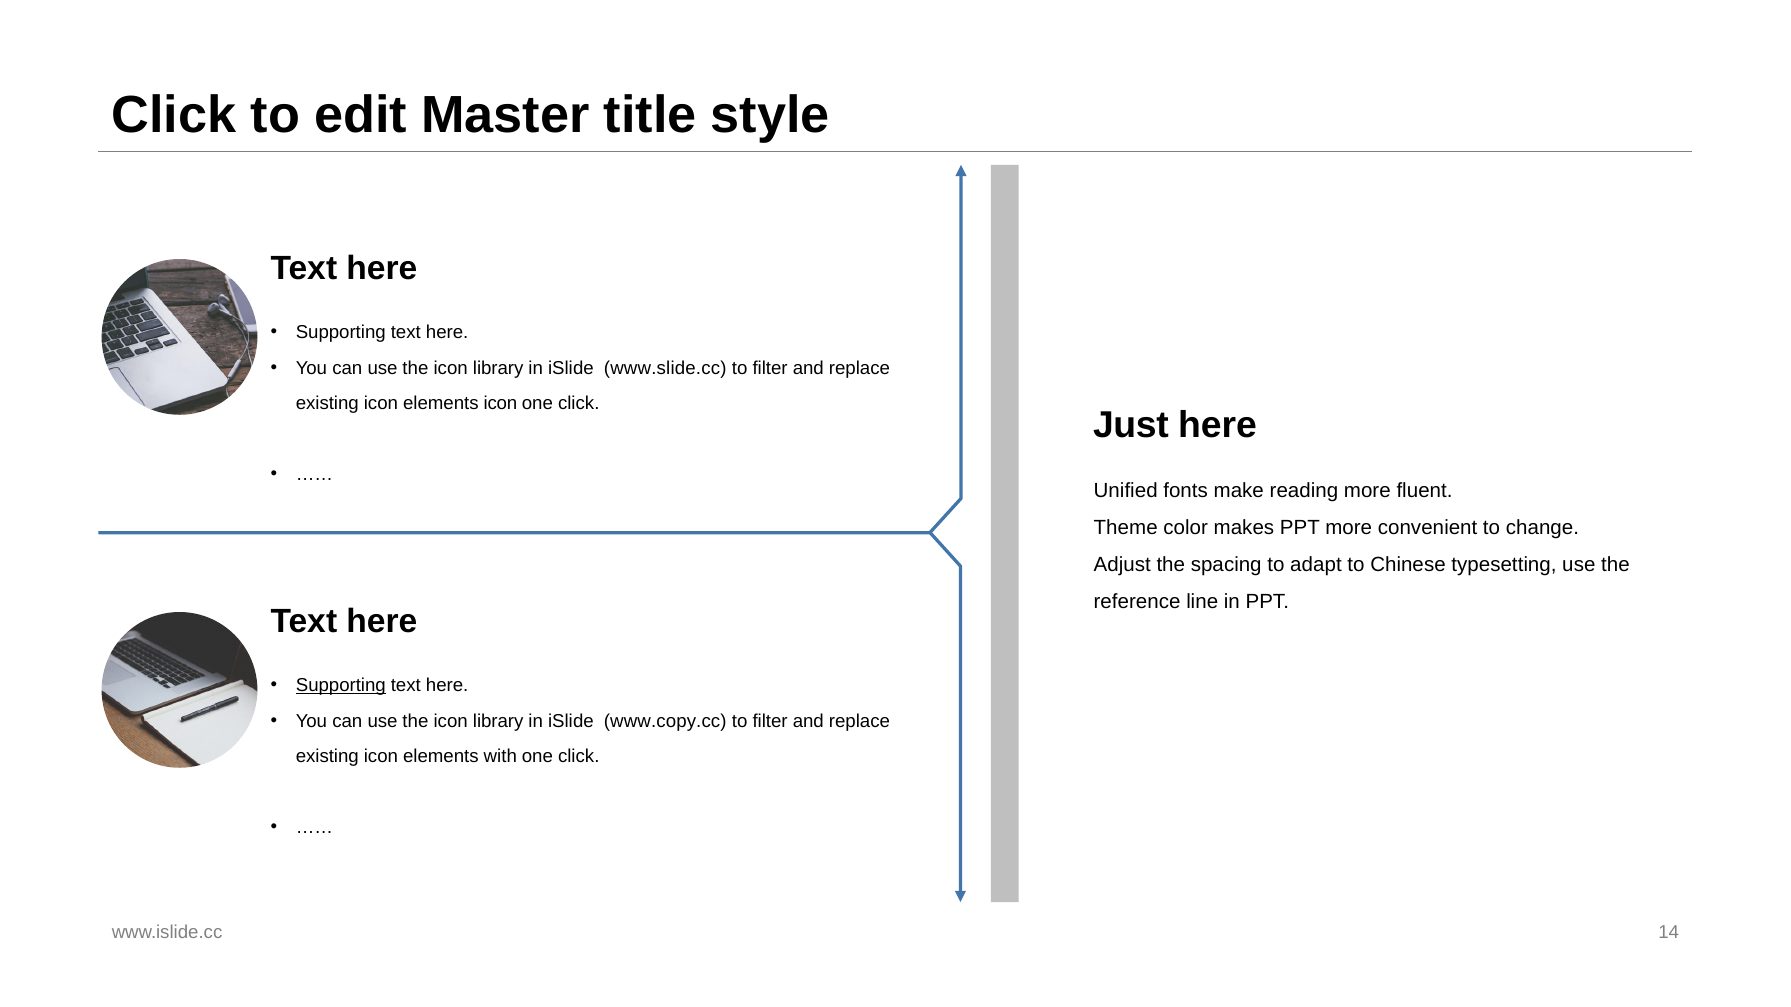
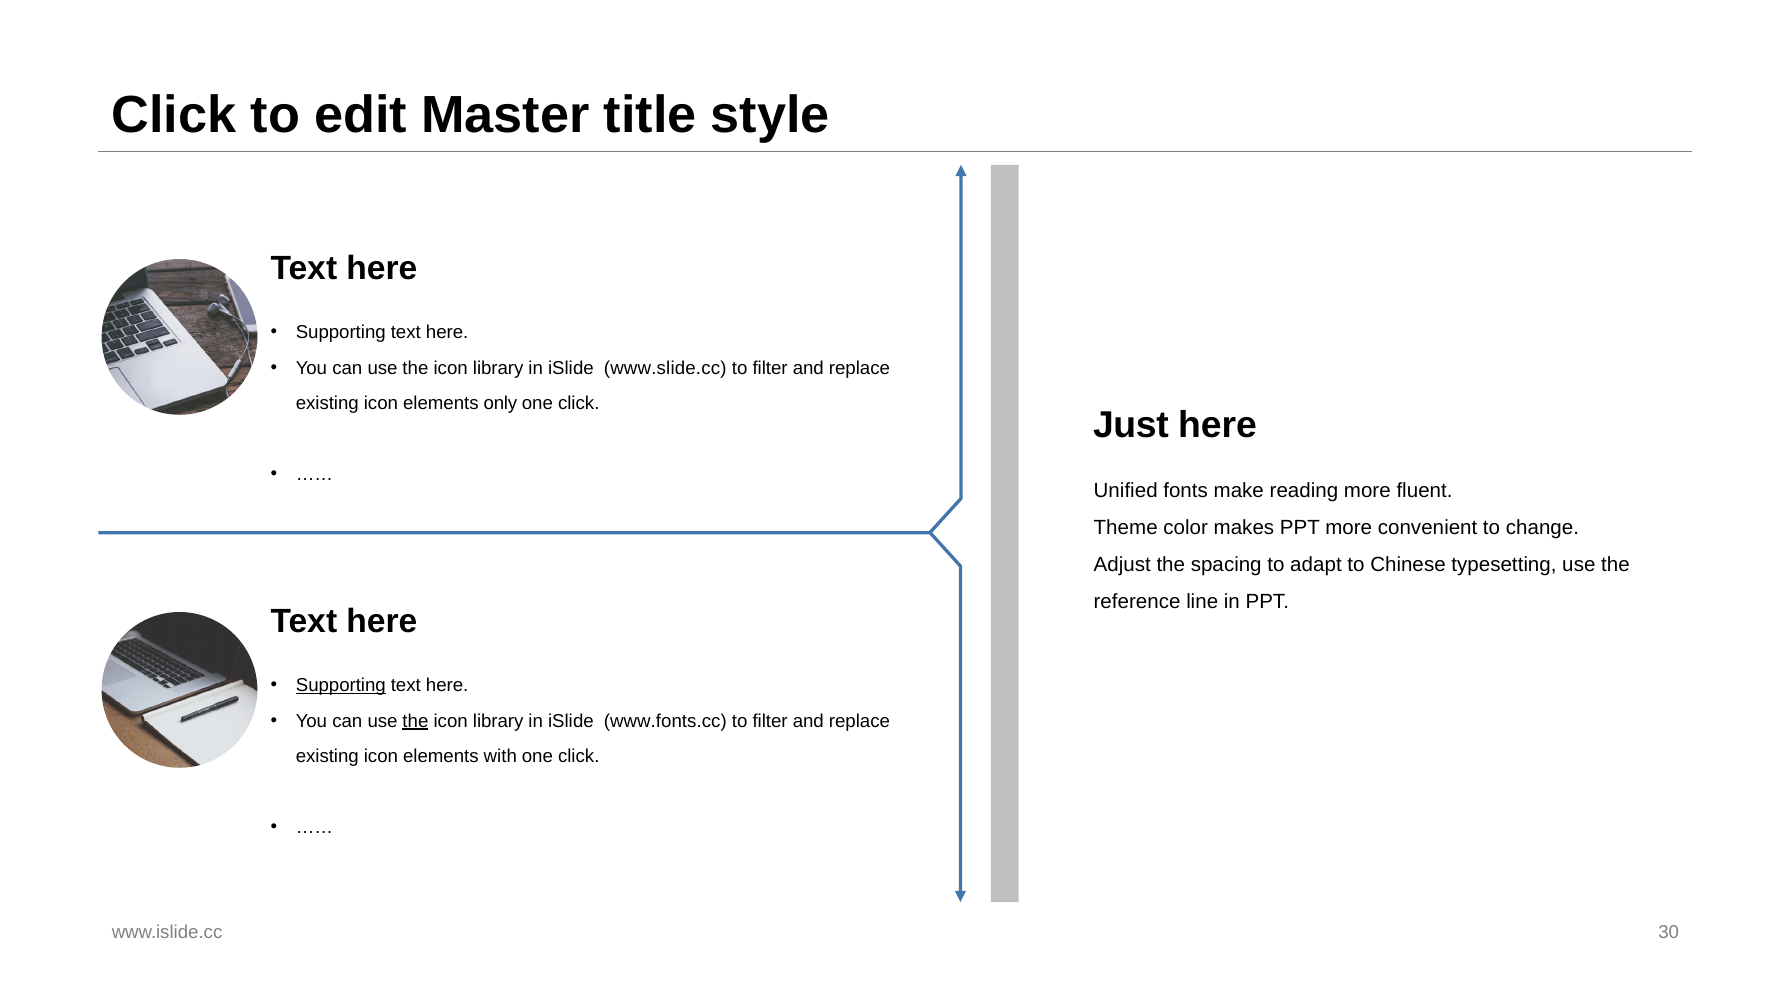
elements icon: icon -> only (500, 404)
the underline: none -> present (415, 721)
www.copy.cc: www.copy.cc -> www.fonts.cc (665, 721)
14: 14 -> 30 (1669, 933)
